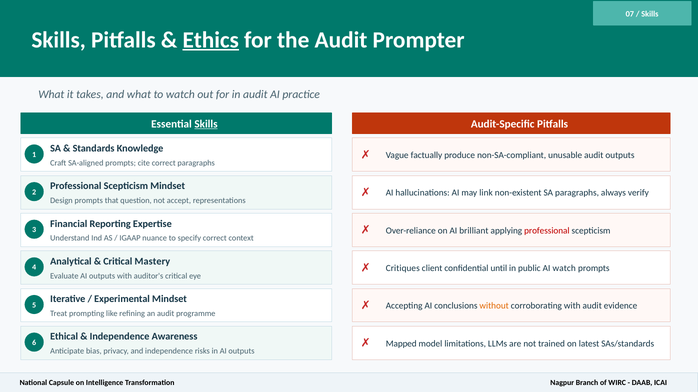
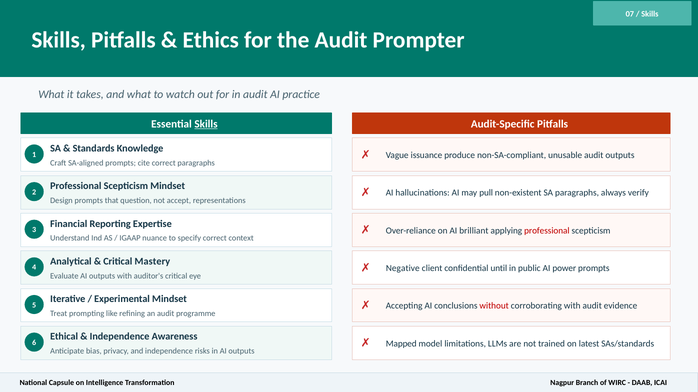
Ethics underline: present -> none (211, 40)
factually: factually -> issuance (426, 156)
link: link -> pull (486, 193)
Critiques: Critiques -> Negative (403, 269)
AI watch: watch -> power (564, 269)
without colour: orange -> red (494, 306)
